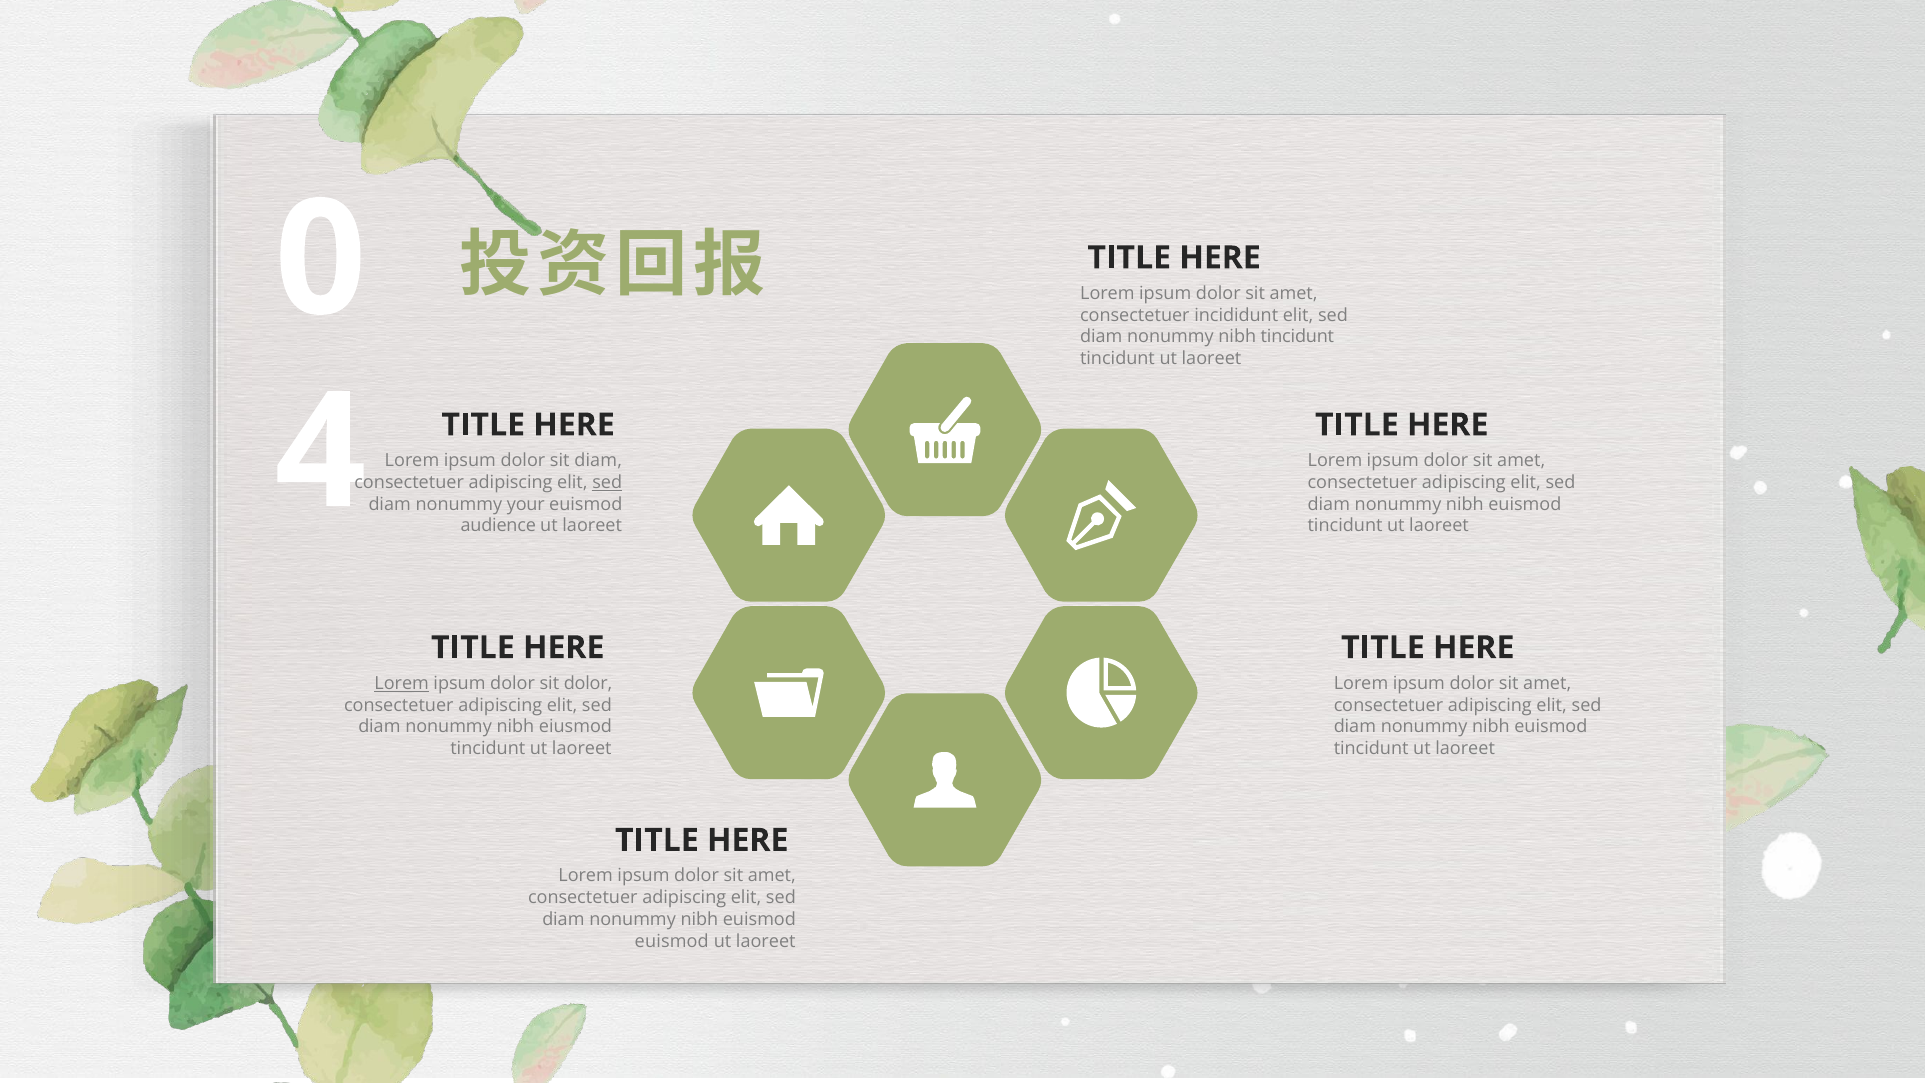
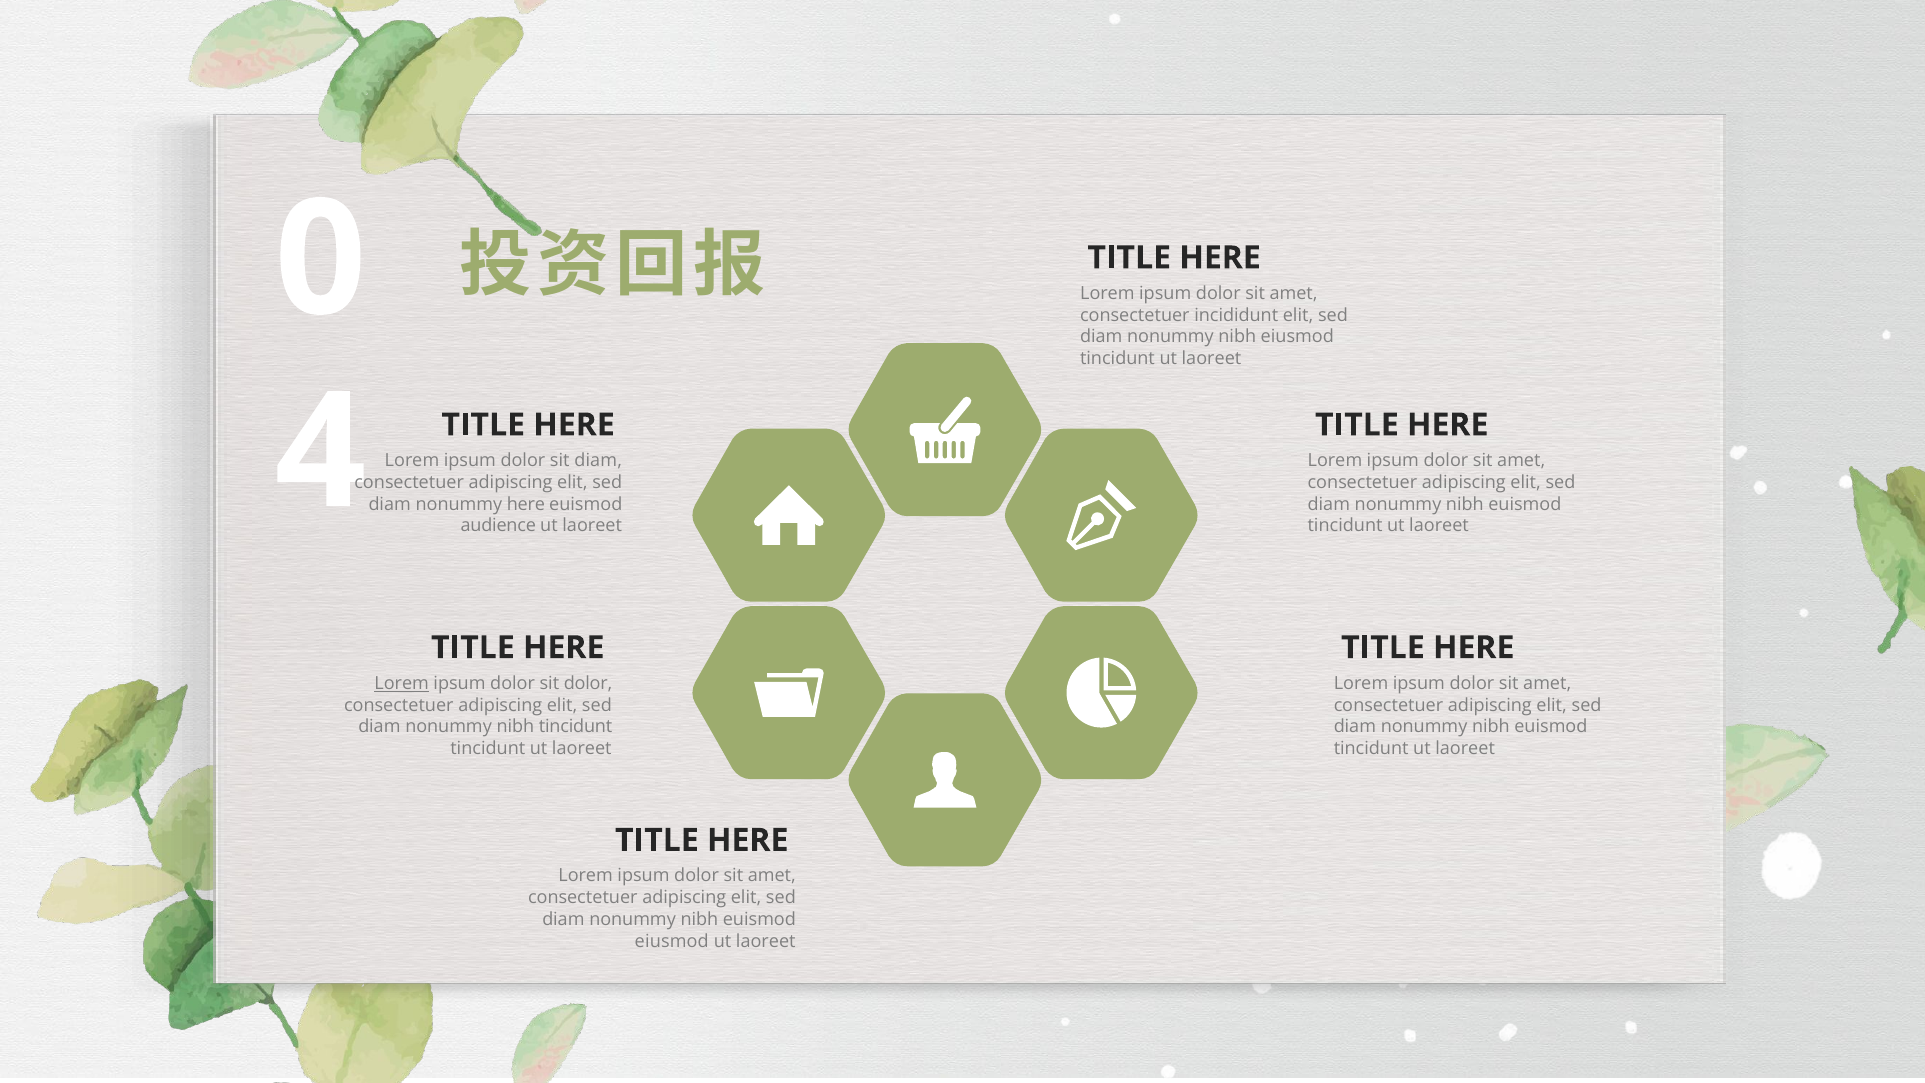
nibh tincidunt: tincidunt -> eiusmod (1297, 337)
sed underline: present -> none (607, 482)
nonummy your: your -> here (526, 504)
nibh eiusmod: eiusmod -> tincidunt (576, 727)
euismod: euismod -> eiusmod (672, 941)
